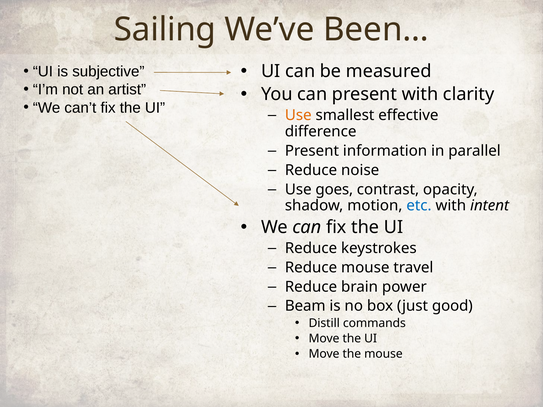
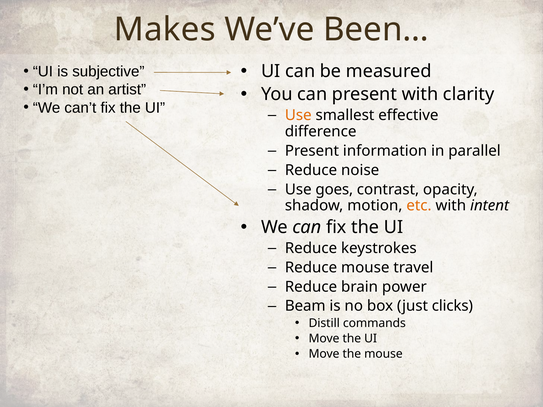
Sailing: Sailing -> Makes (165, 29)
etc colour: blue -> orange (419, 206)
good: good -> clicks (452, 306)
